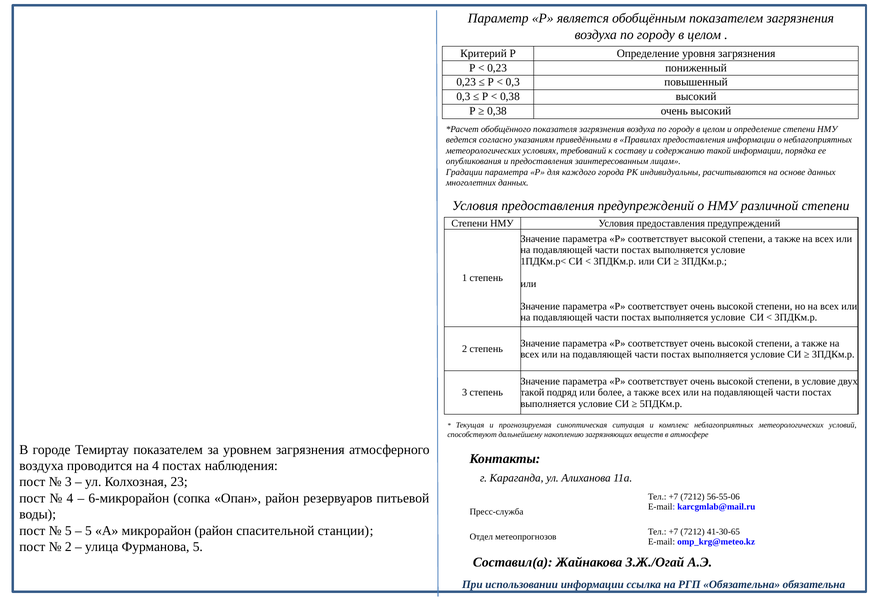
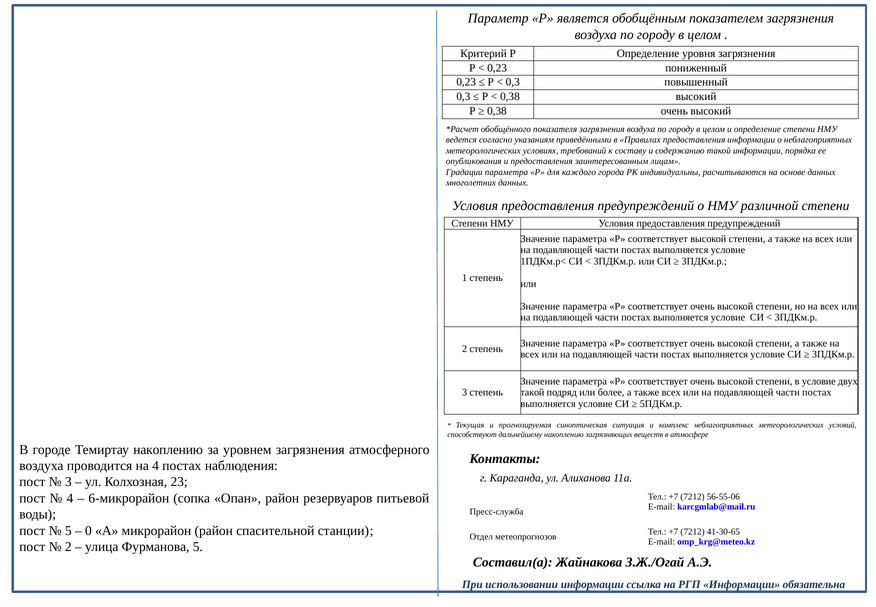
Темиртау показателем: показателем -> накоплению (168, 449)
5: 5 -> 0 (88, 530)
РГП Обязательна: Обязательна -> Информации (742, 584)
